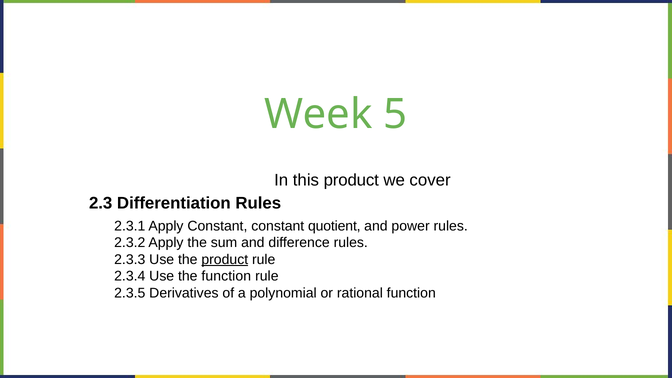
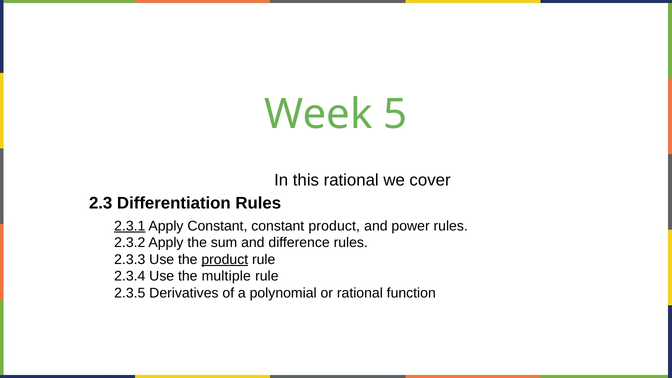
this product: product -> rational (351, 180)
2.3.1 underline: none -> present (130, 226)
constant quotient: quotient -> product (334, 226)
the function: function -> multiple (226, 276)
